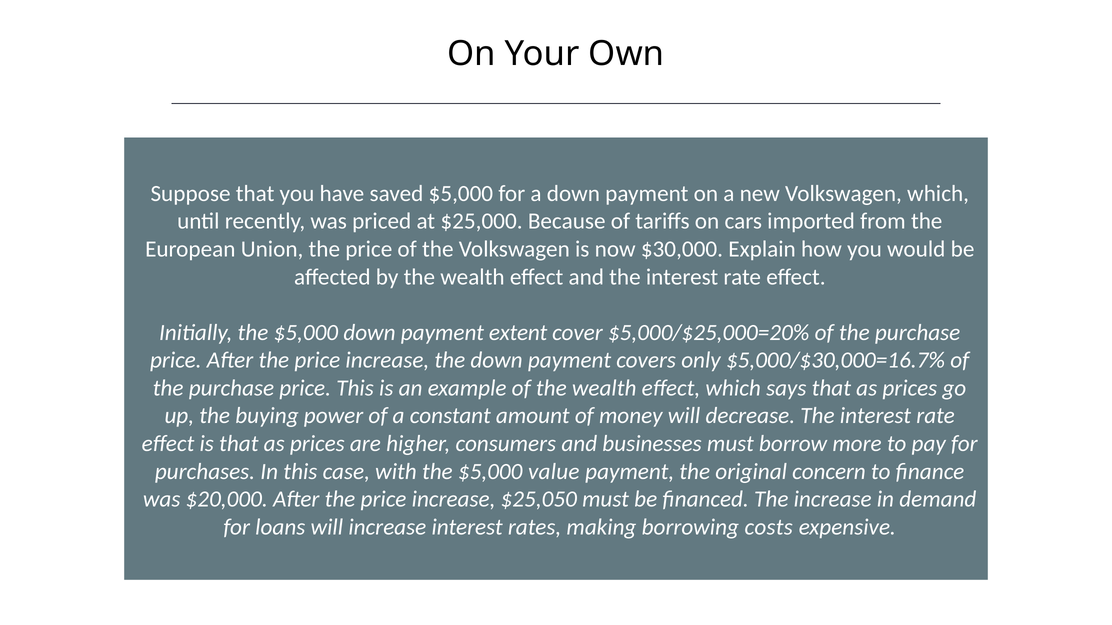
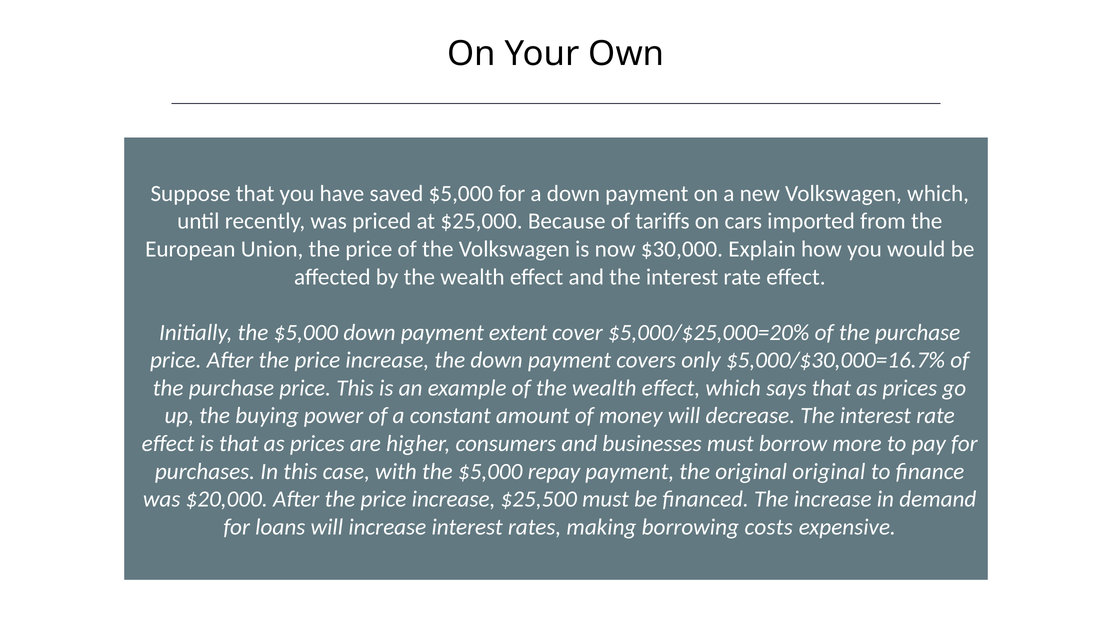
value: value -> repay (554, 472)
original concern: concern -> original (829, 472)
$25,050: $25,050 -> $25,500 (539, 500)
